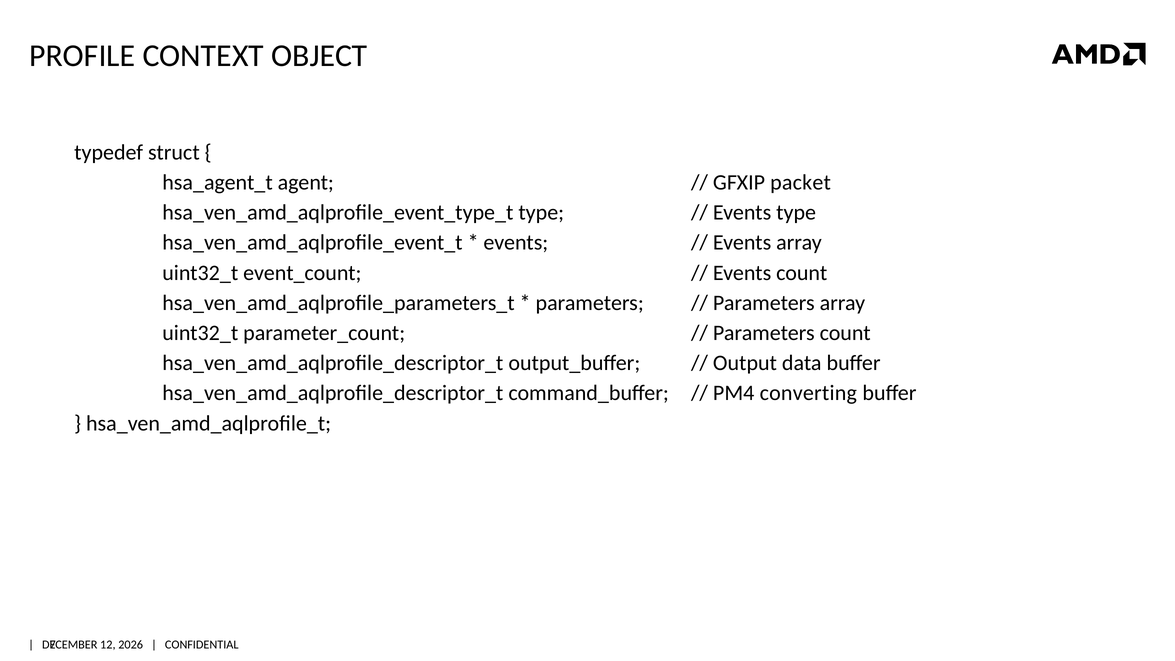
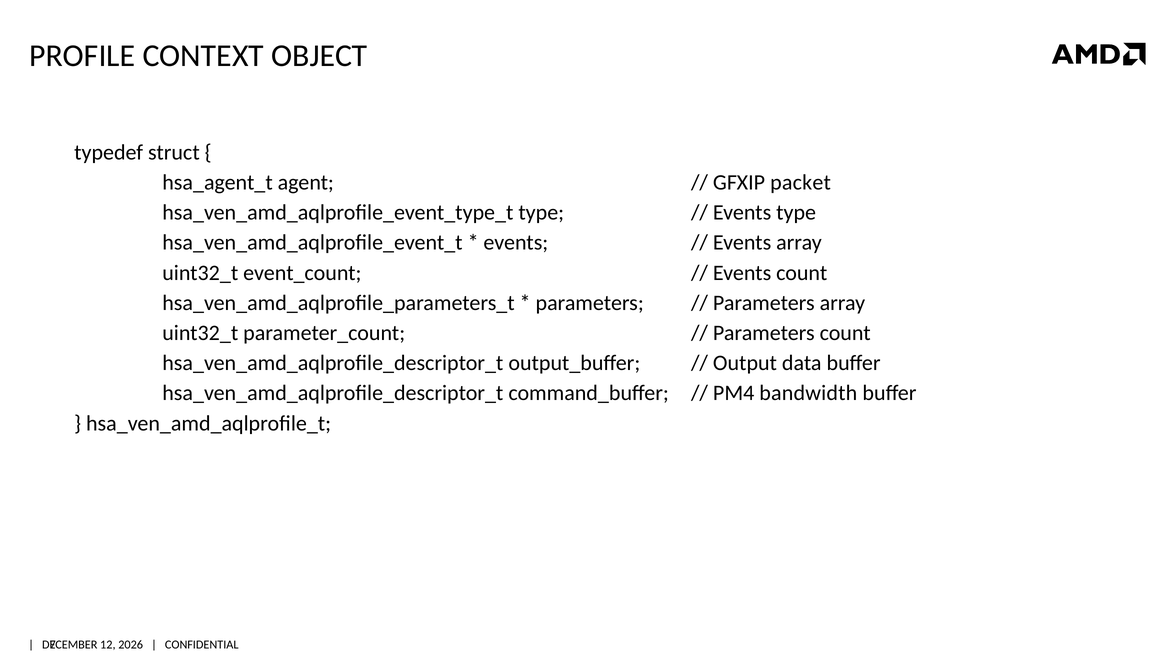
converting: converting -> bandwidth (808, 393)
